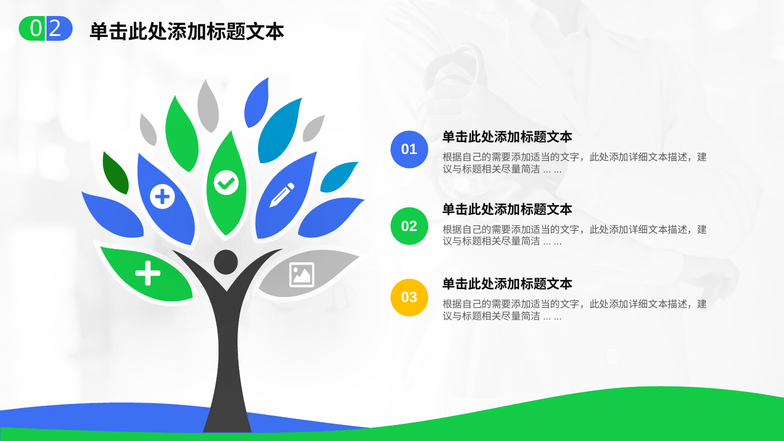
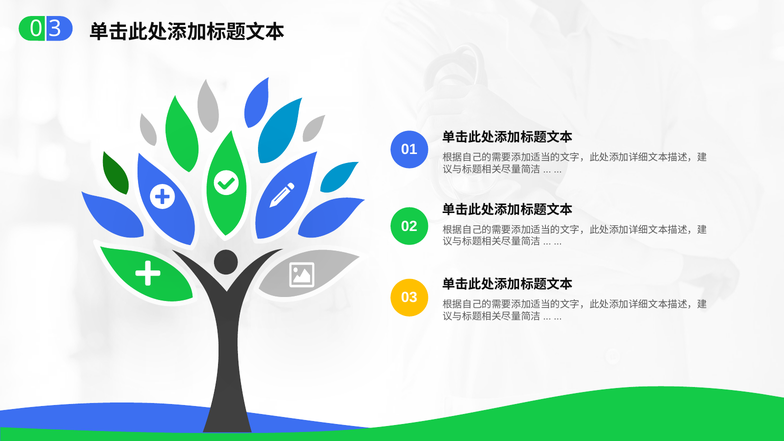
2: 2 -> 3 (55, 29)
